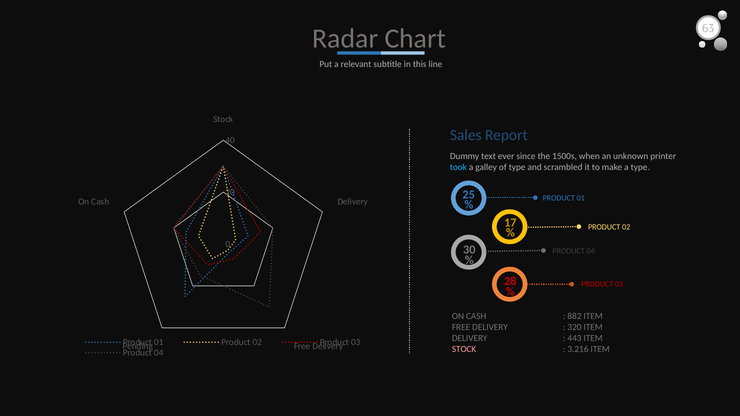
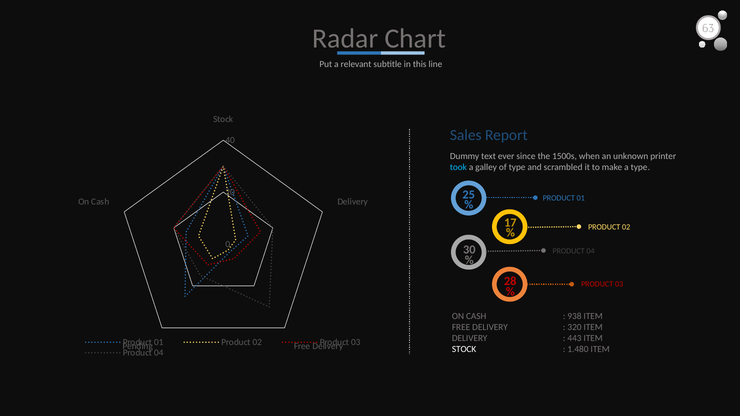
882: 882 -> 938 (574, 316)
STOCK colour: pink -> white (464, 350)
3.216: 3.216 -> 1.480 (578, 350)
